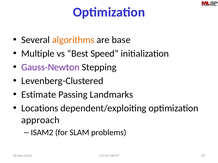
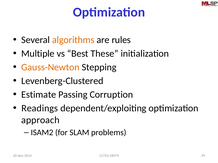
base: base -> rules (121, 40)
Speed: Speed -> These (104, 54)
Gauss-Newton colour: purple -> orange (50, 67)
Landmarks: Landmarks -> Corruption (111, 95)
Locations: Locations -> Readings (40, 109)
